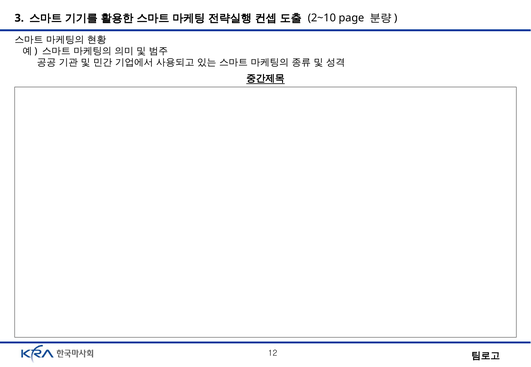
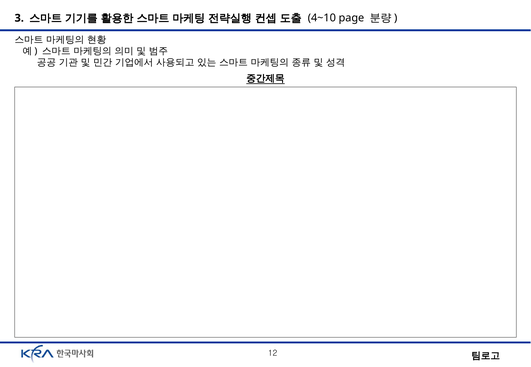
2~10: 2~10 -> 4~10 (322, 18)
